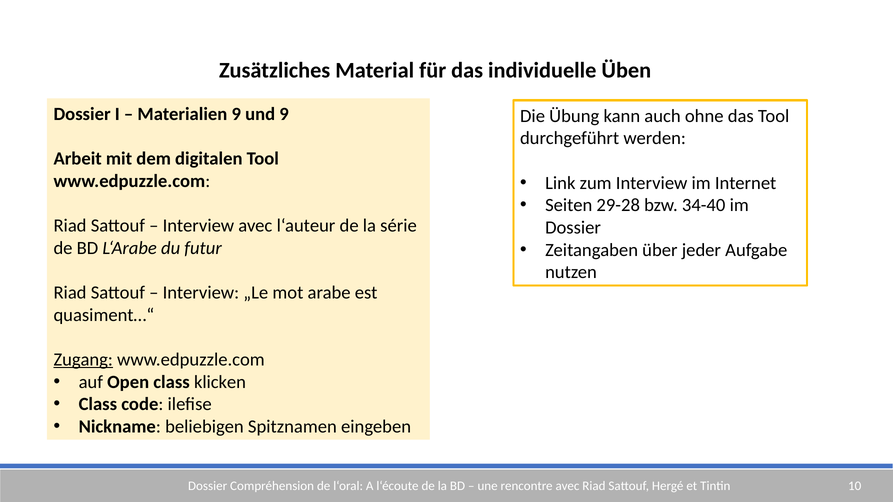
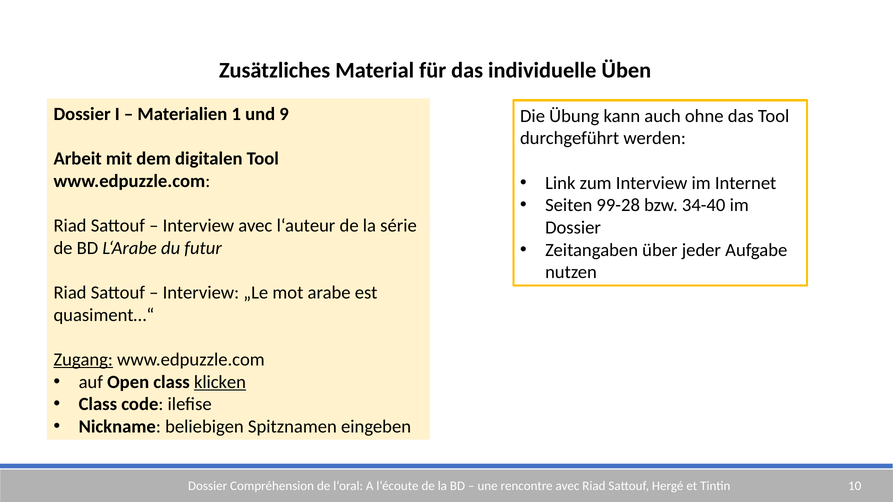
Materialien 9: 9 -> 1 (236, 114)
29-28: 29-28 -> 99-28 (618, 205)
klicken underline: none -> present (220, 382)
